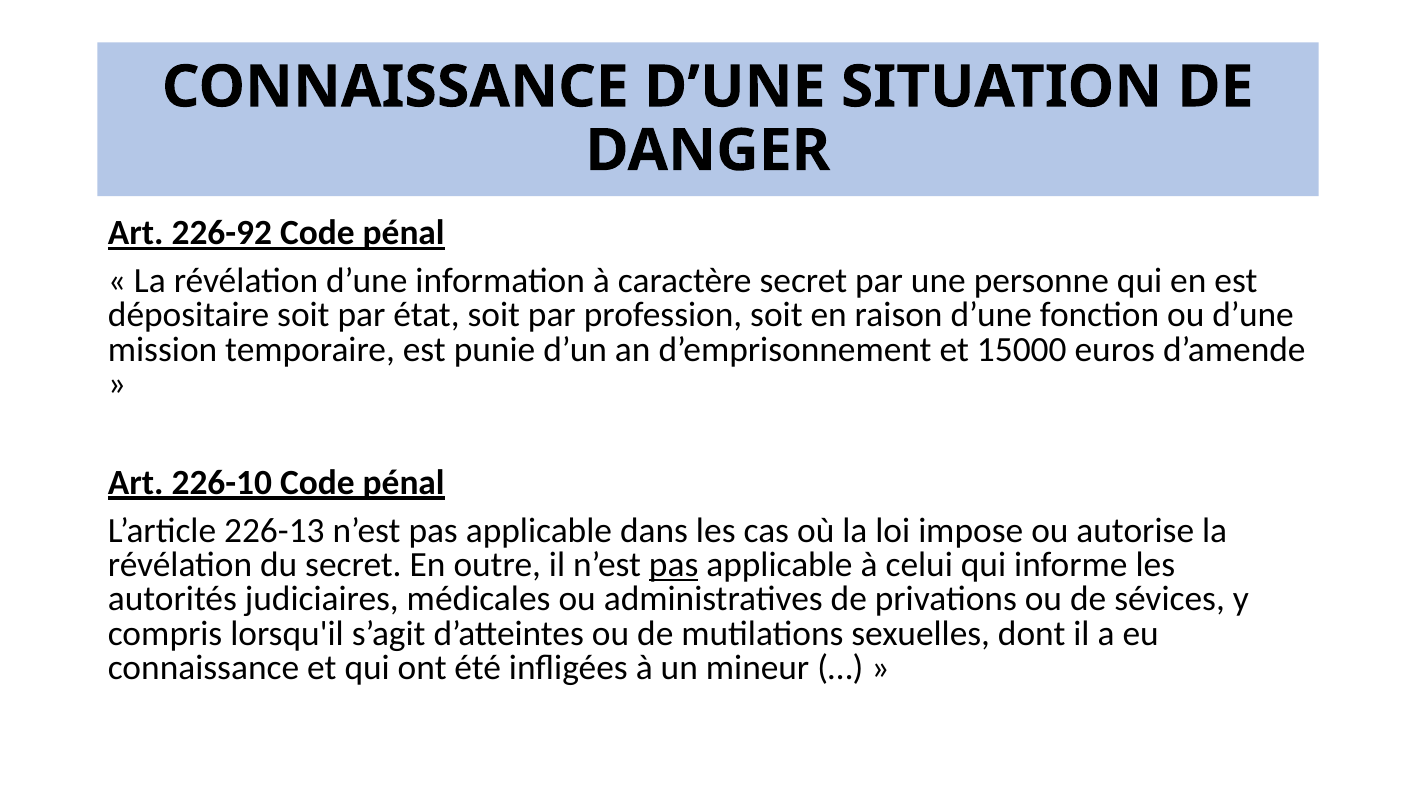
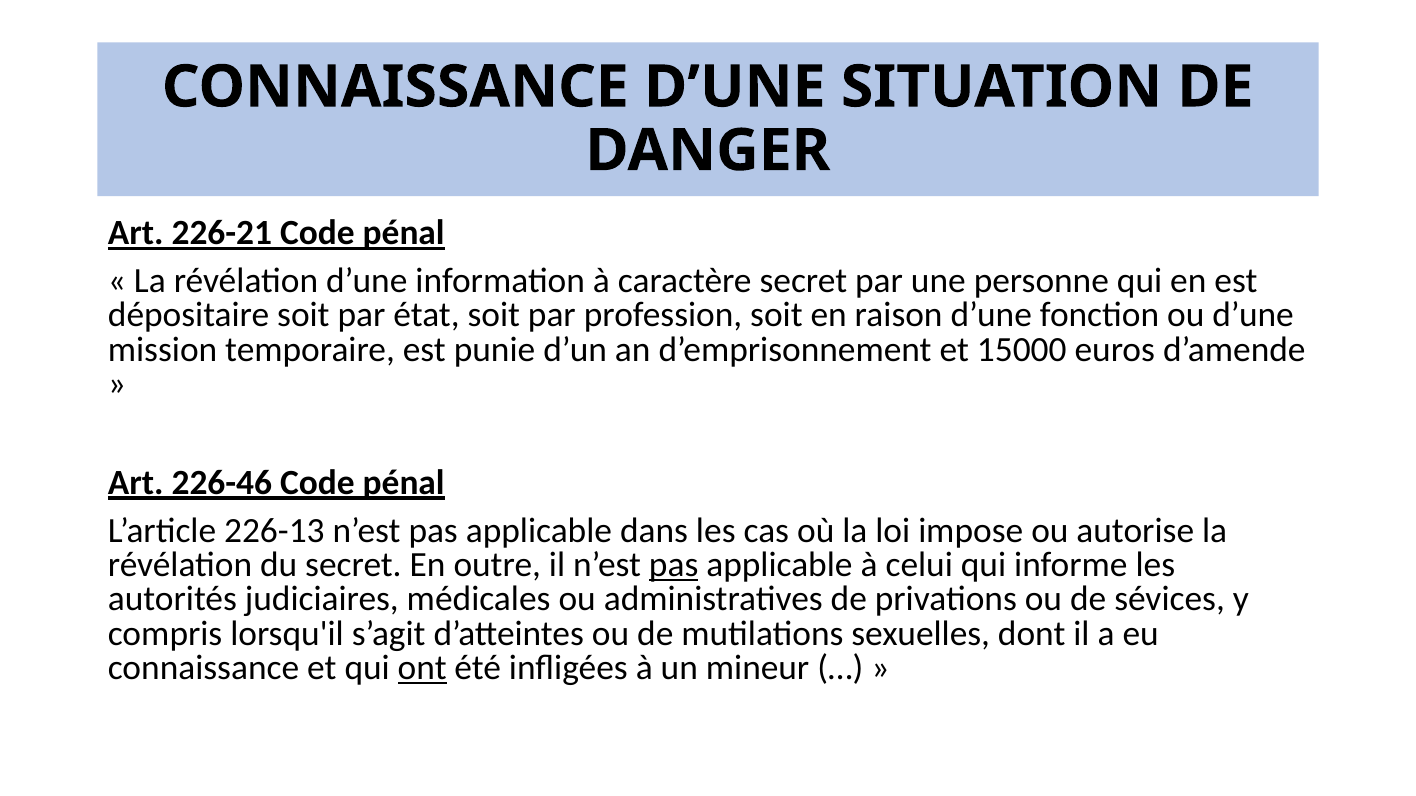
226-92: 226-92 -> 226-21 (222, 233)
226-10: 226-10 -> 226-46 (222, 483)
ont underline: none -> present (422, 668)
